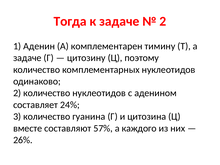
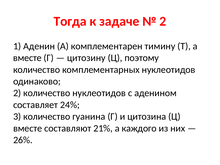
задаче: задаче -> вместе (27, 58)
57%: 57% -> 21% (103, 128)
